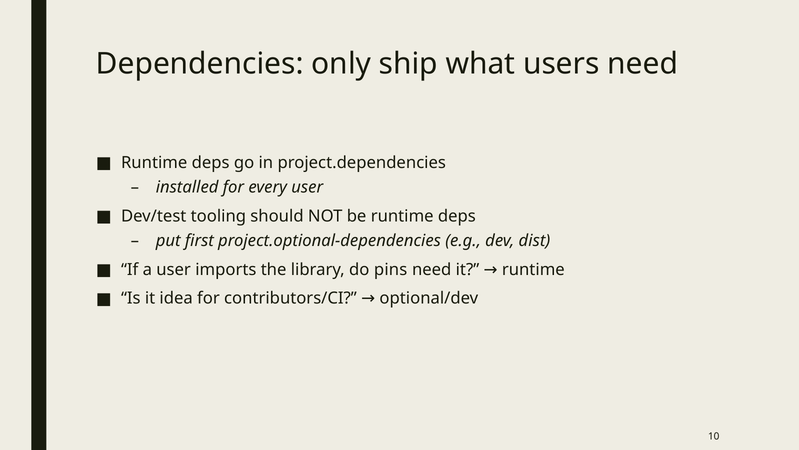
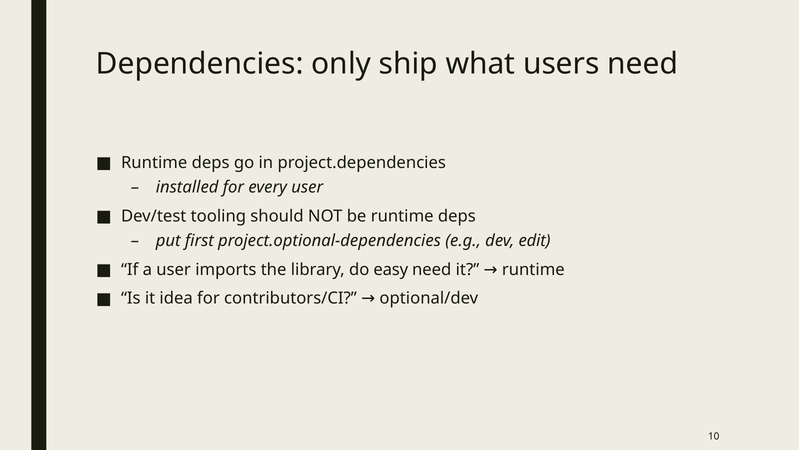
dist: dist -> edit (535, 240)
pins: pins -> easy (391, 269)
